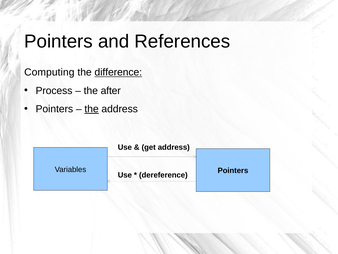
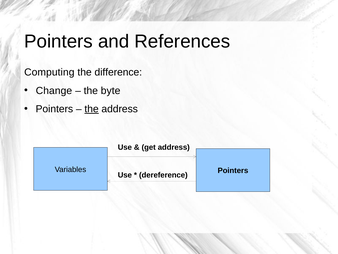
difference underline: present -> none (118, 72)
Process: Process -> Change (54, 90)
after: after -> byte (111, 90)
